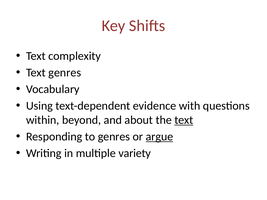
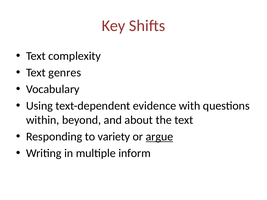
text underline: present -> none (184, 120)
to genres: genres -> variety (114, 137)
variety: variety -> inform (135, 153)
